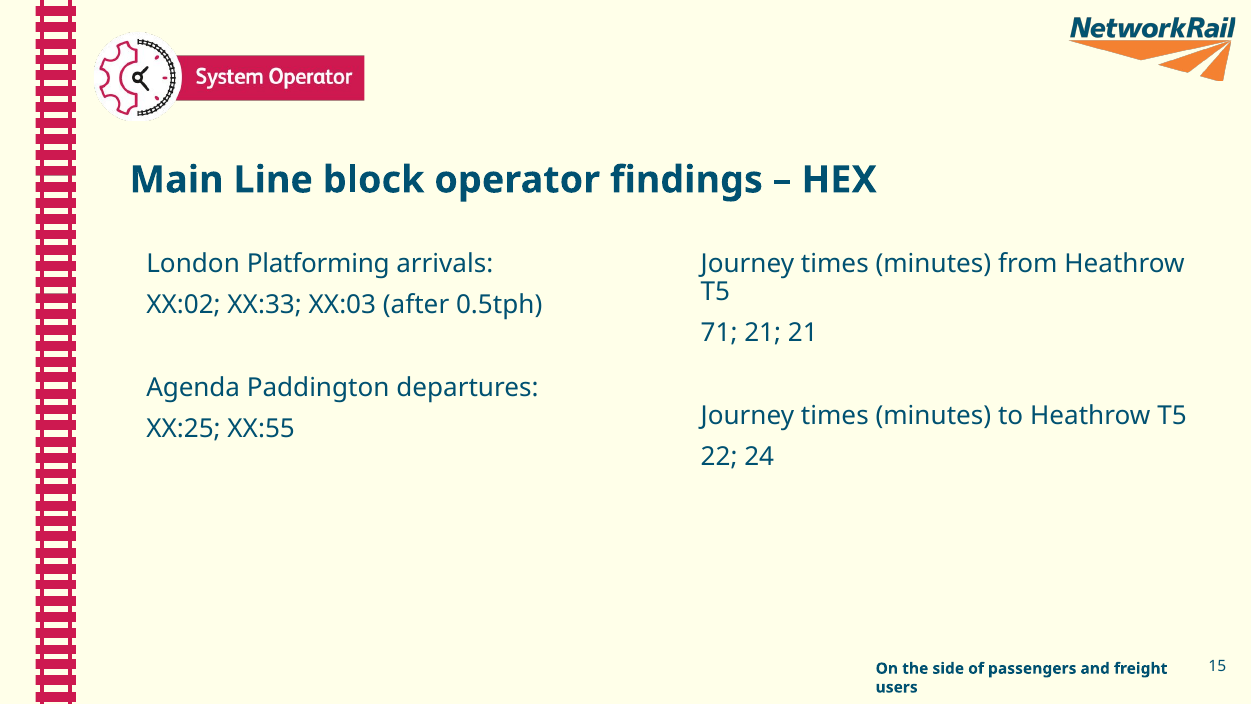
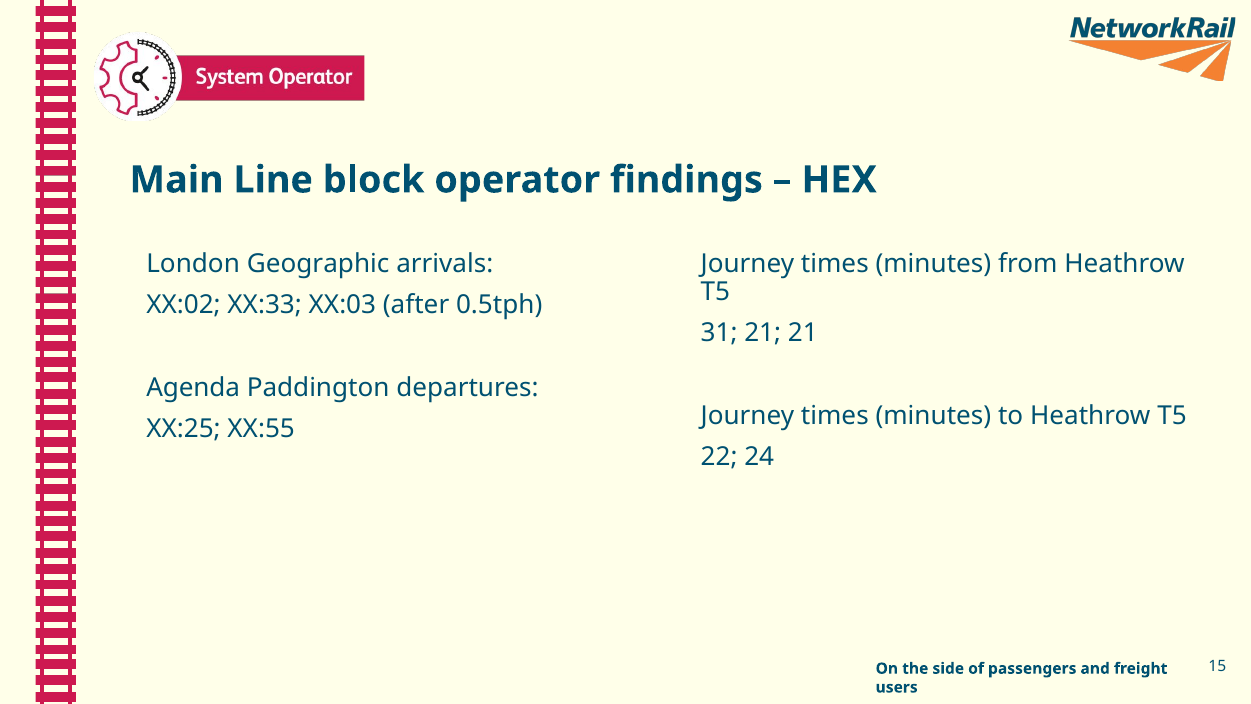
Platforming: Platforming -> Geographic (318, 264)
71: 71 -> 31 (719, 333)
